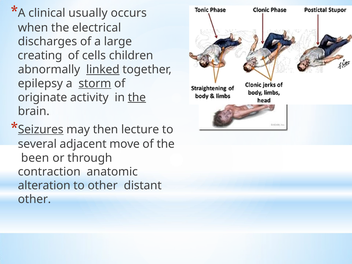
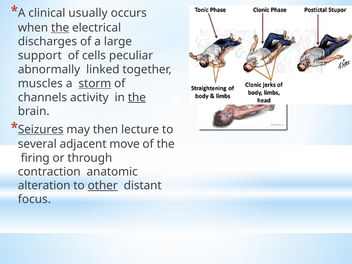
the underline: none -> present (60, 28)
creating: creating -> support (40, 56)
children: children -> peculiar (131, 56)
linked underline: present -> none (103, 70)
epilepsy: epilepsy -> muscles (40, 83)
originate: originate -> channels (42, 97)
been: been -> firing (35, 158)
other underline: none -> present (103, 185)
other: other -> focus (34, 199)
